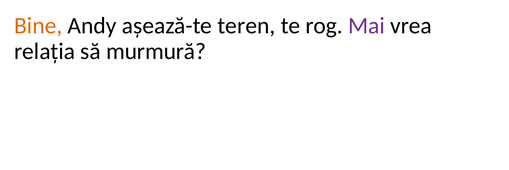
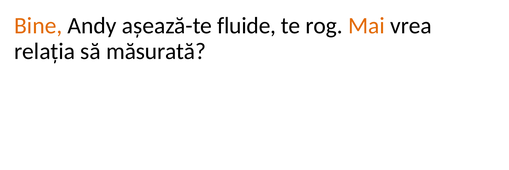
teren: teren -> fluide (247, 26)
Mai colour: purple -> orange (366, 26)
murmură: murmură -> măsurată (156, 51)
